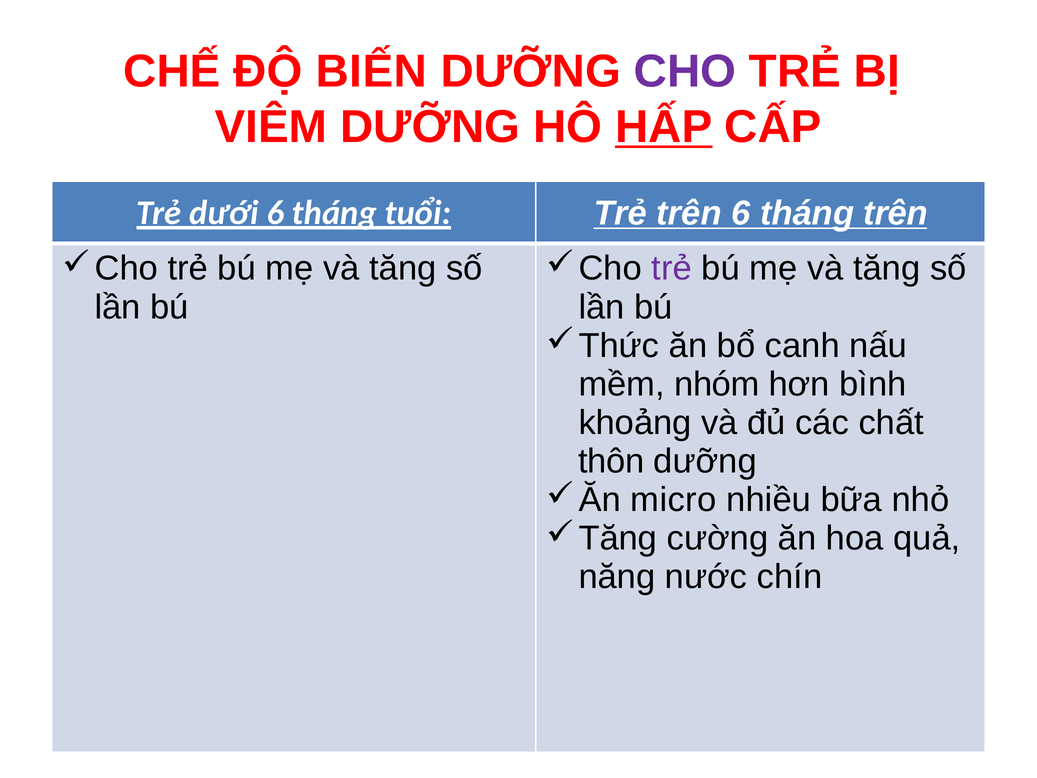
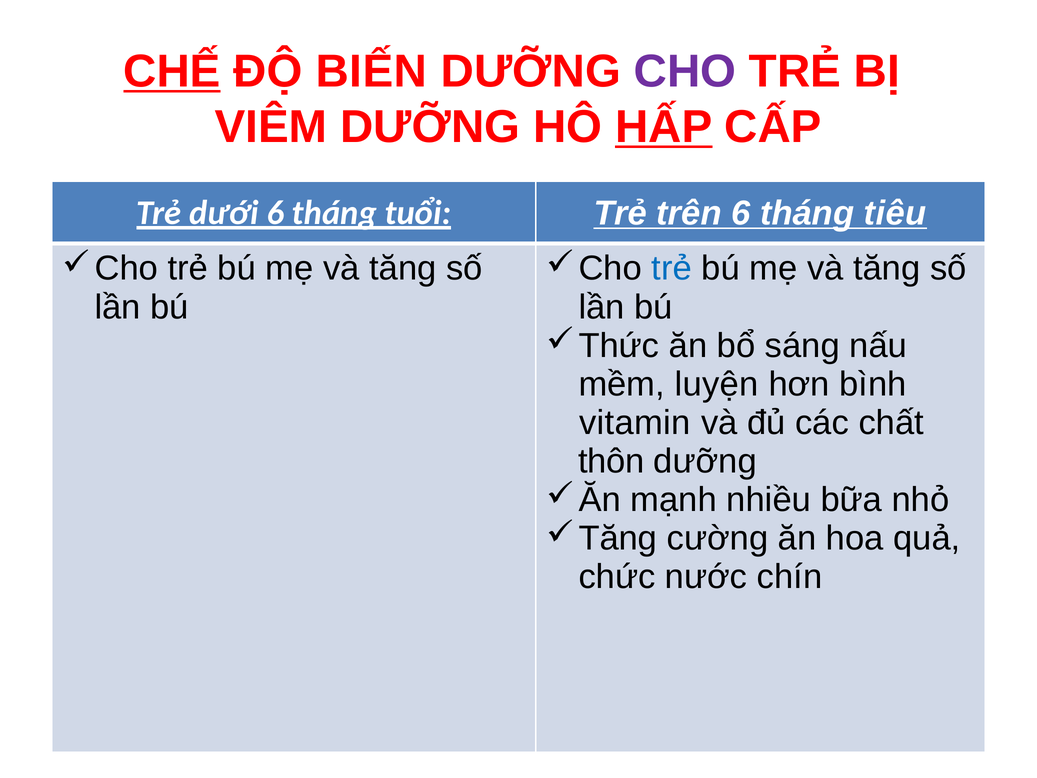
CHẾ underline: none -> present (172, 72)
tháng trên: trên -> tiêu (895, 213)
trẻ colour: purple -> blue (672, 268)
canh: canh -> sáng (802, 346)
nhóm: nhóm -> luyện (717, 384)
khoảng: khoảng -> vitamin (635, 423)
micro: micro -> mạnh (674, 500)
năng: năng -> chức (617, 577)
